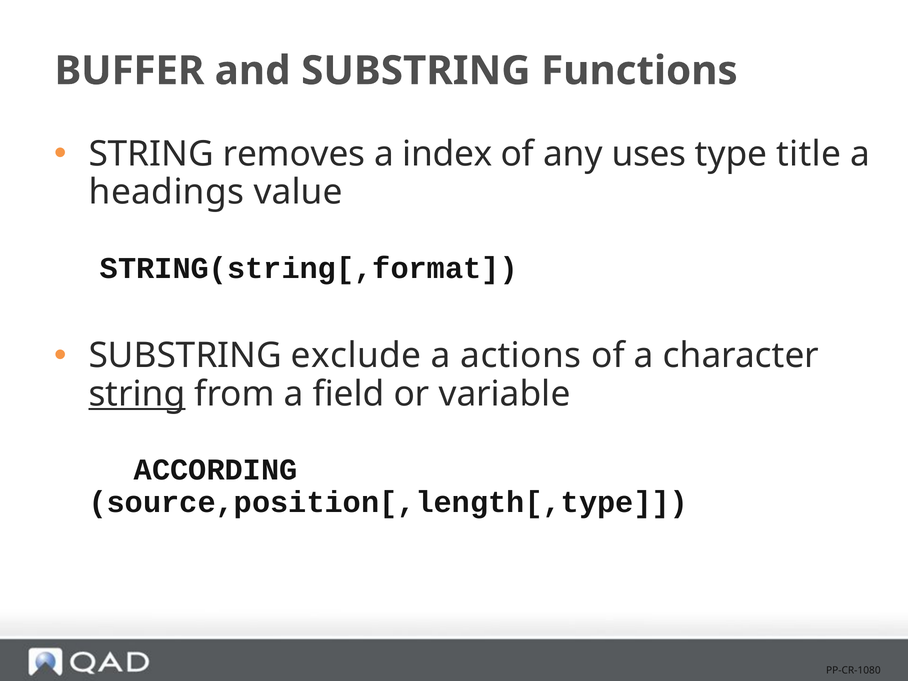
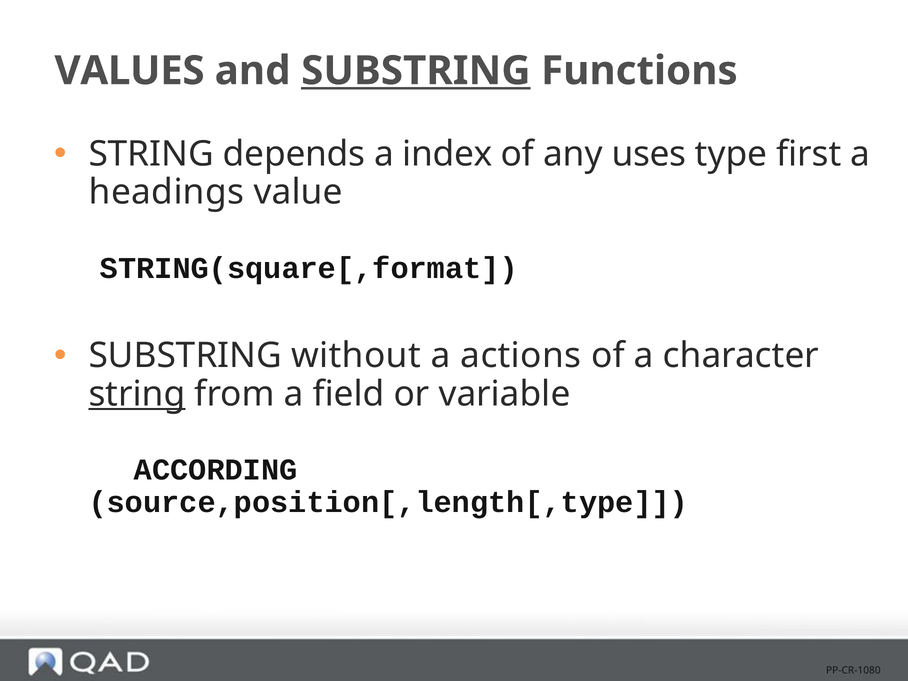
BUFFER: BUFFER -> VALUES (130, 71)
SUBSTRING underline: none -> present (416, 71)
removes: removes -> depends (294, 154)
title: title -> first (809, 154)
STRING(string[,format: STRING(string[,format -> STRING(square[,format (309, 268)
exclude: exclude -> without (356, 356)
